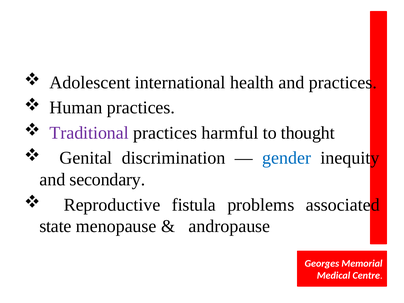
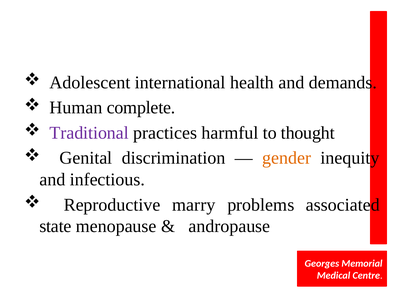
and practices: practices -> demands (343, 83)
Human practices: practices -> complete (141, 108)
gender colour: blue -> orange (287, 158)
secondary: secondary -> infectious (107, 180)
fistula: fistula -> marry (194, 205)
